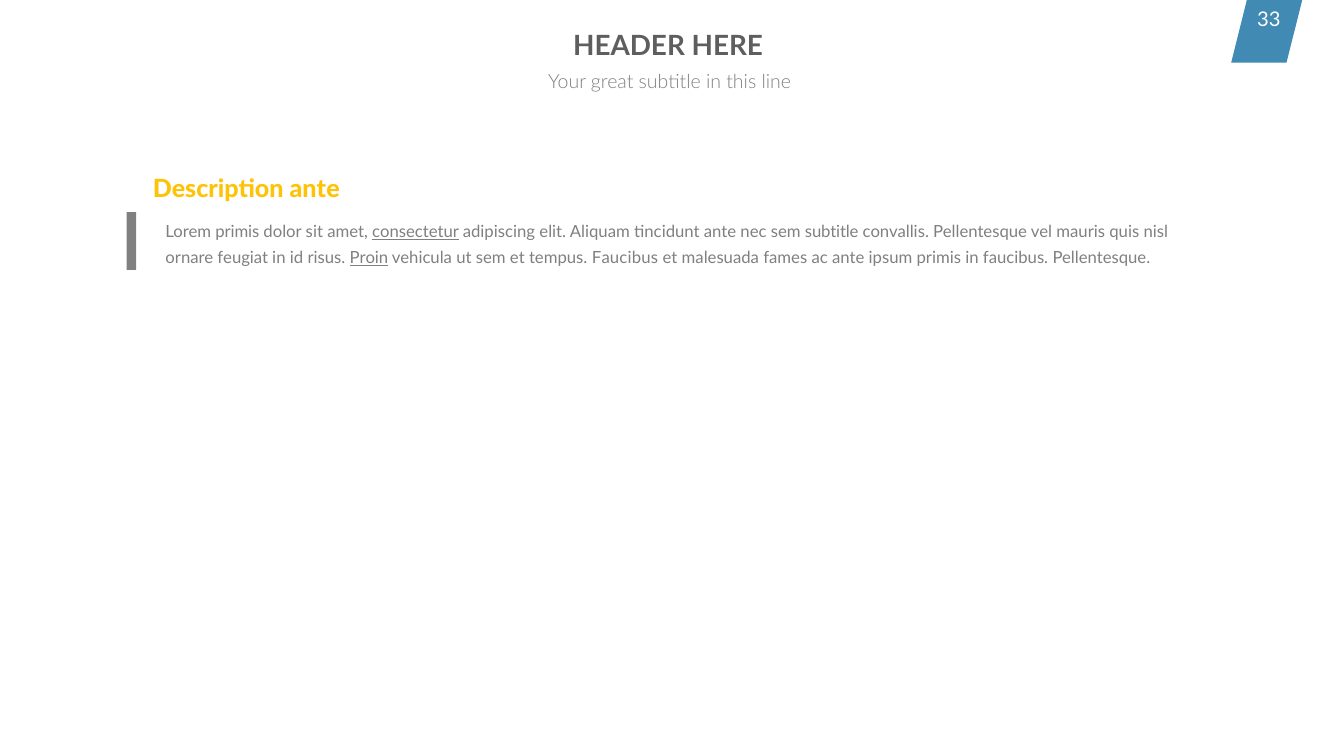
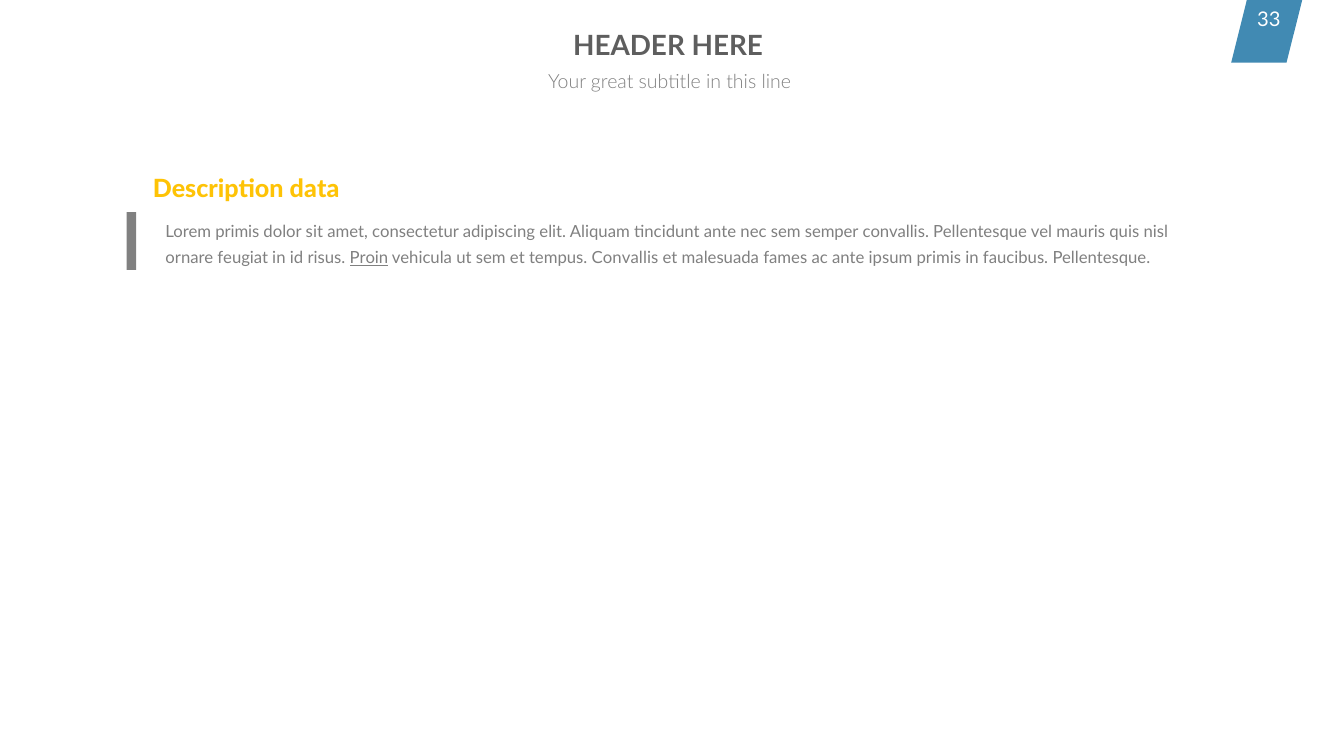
Description ante: ante -> data (315, 189)
consectetur underline: present -> none (416, 232)
sem subtitle: subtitle -> semper (832, 232)
tempus Faucibus: Faucibus -> Convallis (625, 258)
